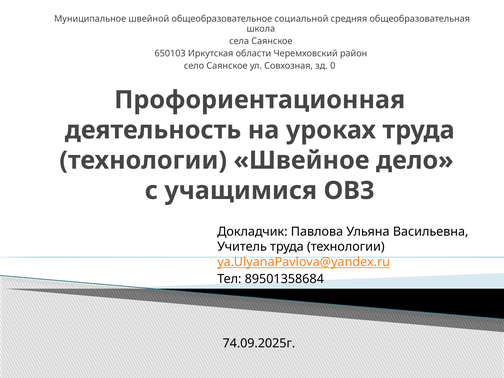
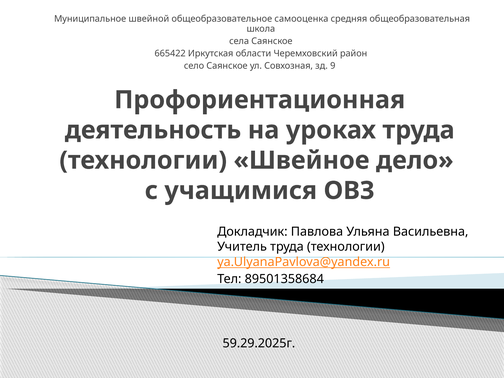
социальной: социальной -> самооценка (301, 19)
650103: 650103 -> 665422 (170, 54)
0: 0 -> 9 (333, 66)
74.09.2025г: 74.09.2025г -> 59.29.2025г (259, 343)
